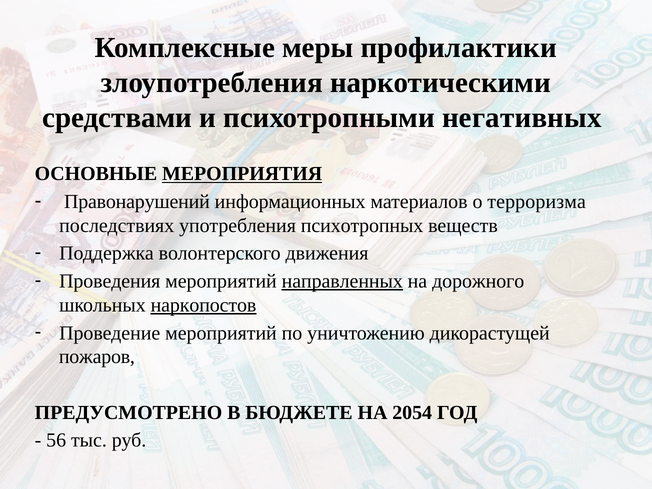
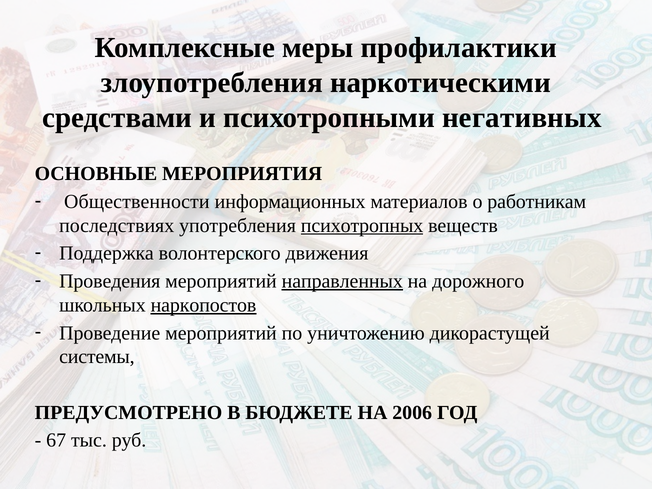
МЕРОПРИЯТИЯ underline: present -> none (242, 174)
Правонарушений: Правонарушений -> Общественности (137, 202)
терроризма: терроризма -> работникам (537, 202)
психотропных underline: none -> present (362, 226)
пожаров: пожаров -> системы (97, 357)
2054: 2054 -> 2006 (412, 413)
56: 56 -> 67 (56, 440)
